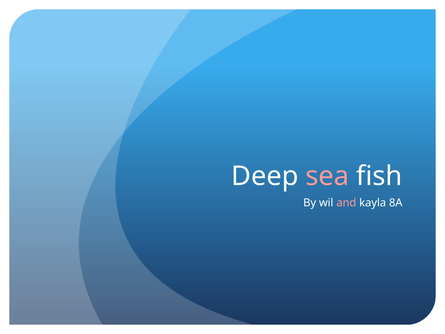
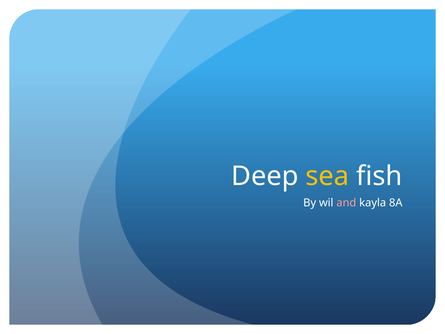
sea colour: pink -> yellow (327, 176)
